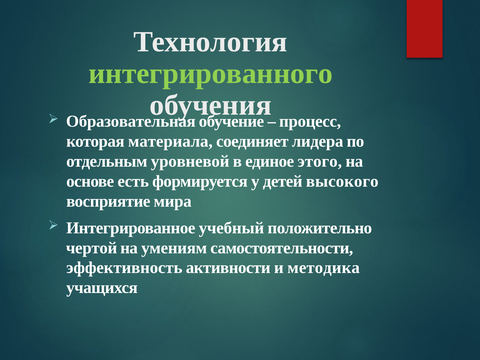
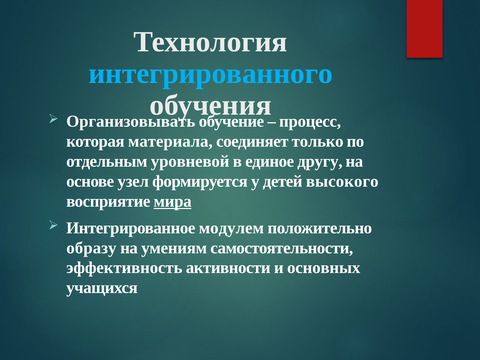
интегрированного colour: light green -> light blue (211, 74)
Образовательная: Образовательная -> Организовывать (131, 121)
лидера: лидера -> только (318, 141)
этого: этого -> другу (320, 161)
есть: есть -> узел (133, 181)
мира underline: none -> present (173, 201)
учебный: учебный -> модулем (231, 228)
чертой: чертой -> образу (91, 248)
методика: методика -> основных (324, 268)
